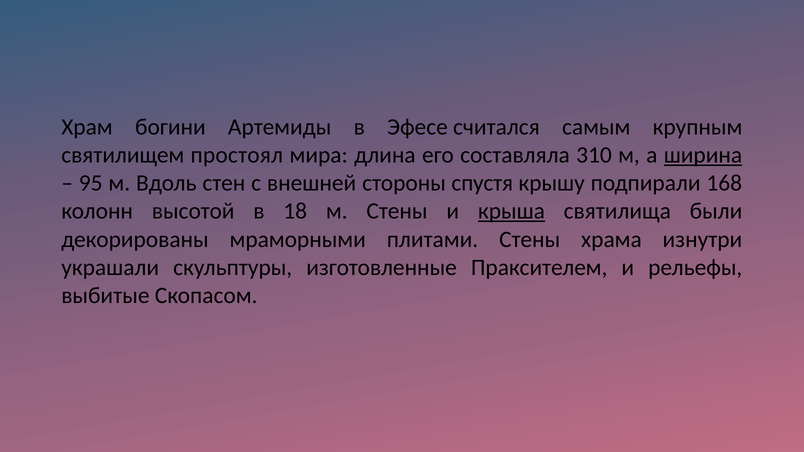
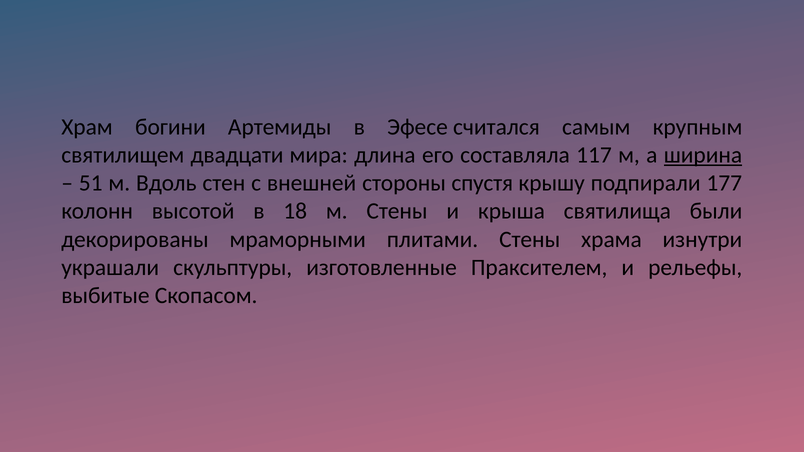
простоял: простоял -> двадцати (237, 155)
310: 310 -> 117 (594, 155)
95: 95 -> 51 (91, 183)
168: 168 -> 177 (724, 183)
крыша underline: present -> none (511, 211)
